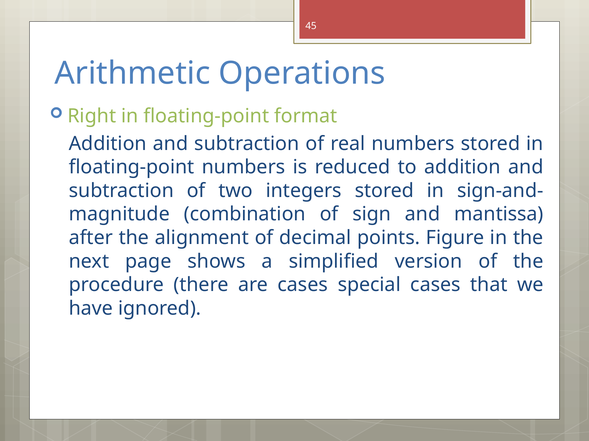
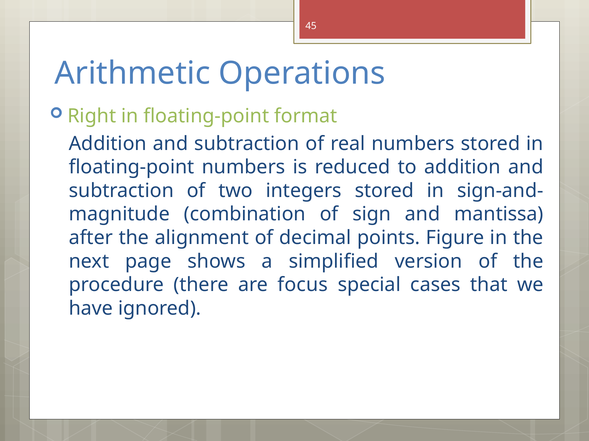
are cases: cases -> focus (303, 285)
